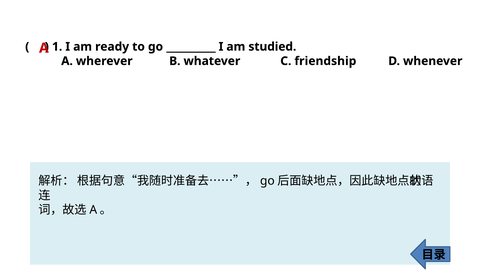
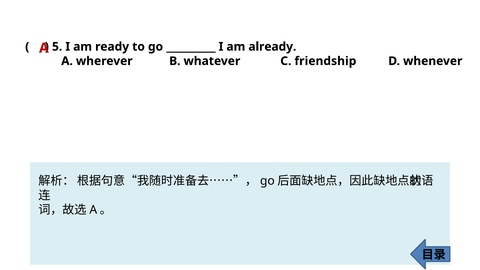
1: 1 -> 5 (57, 47)
studied: studied -> already (272, 47)
